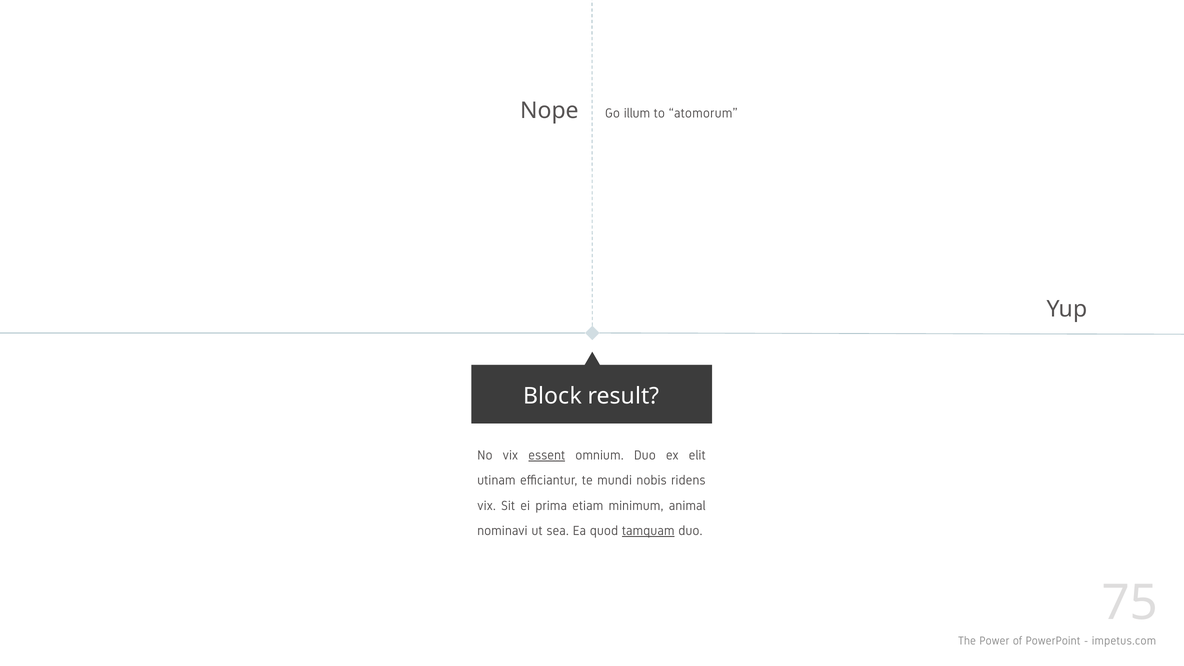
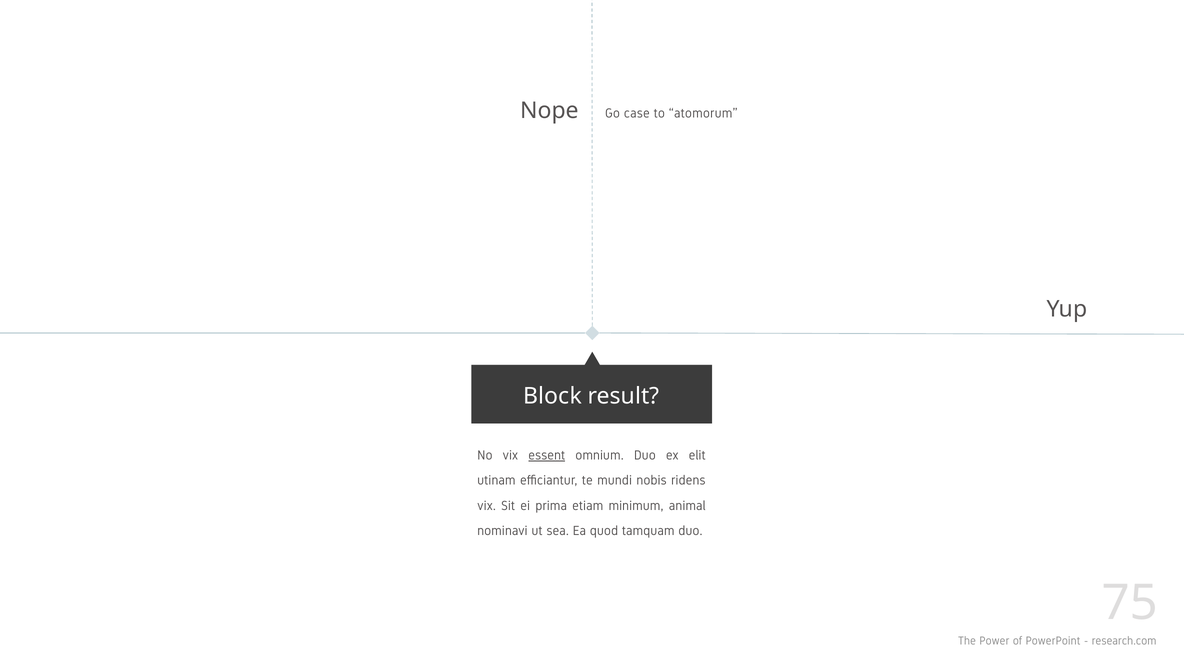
illum: illum -> case (637, 113)
tamquam underline: present -> none (648, 531)
impetus.com: impetus.com -> research.com (1124, 641)
